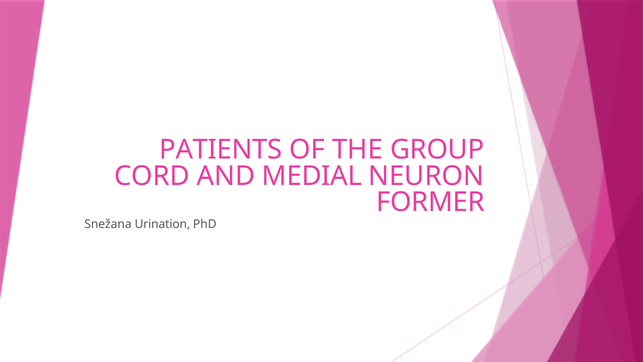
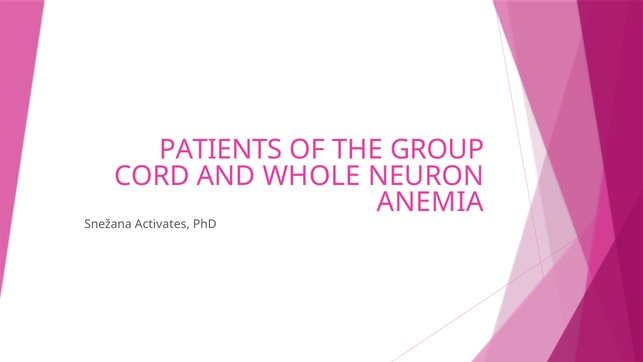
MEDIAL: MEDIAL -> WHOLE (312, 176)
FORMER: FORMER -> ANEMIA (430, 202)
Urination: Urination -> Activates (162, 224)
